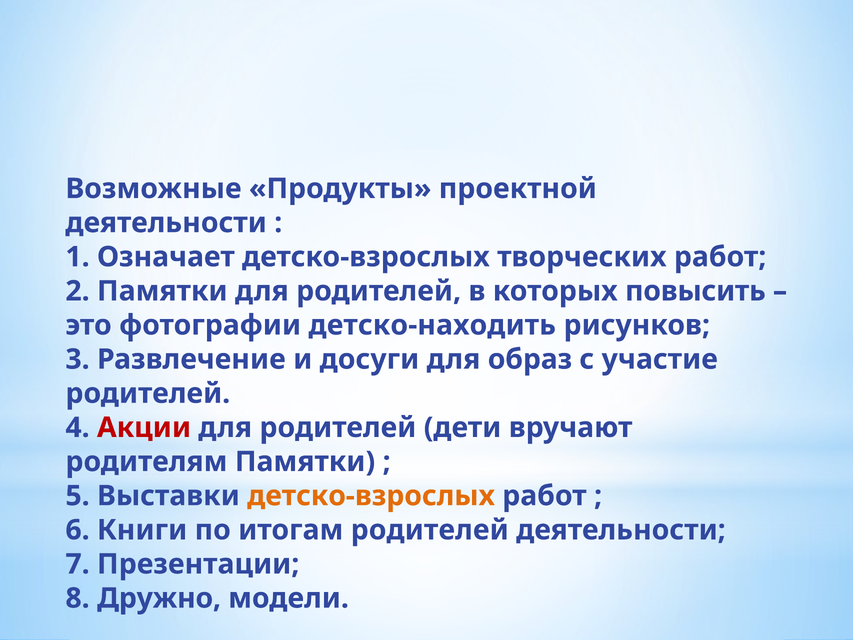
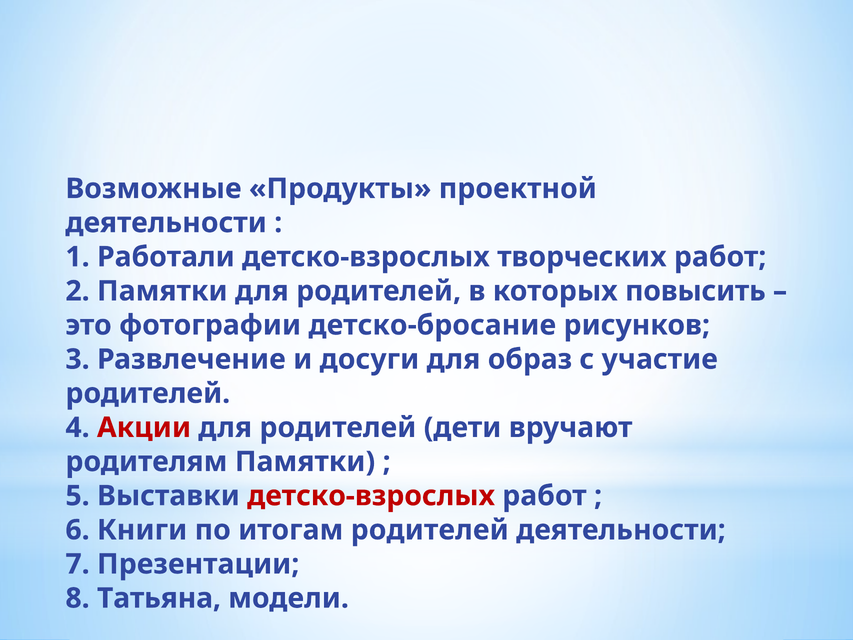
Означает: Означает -> Работали (166, 257)
детско-находить: детско-находить -> детско-бросание (432, 325)
детско-взрослых colour: orange -> red (371, 496)
Дружно: Дружно -> Татьяна (159, 598)
